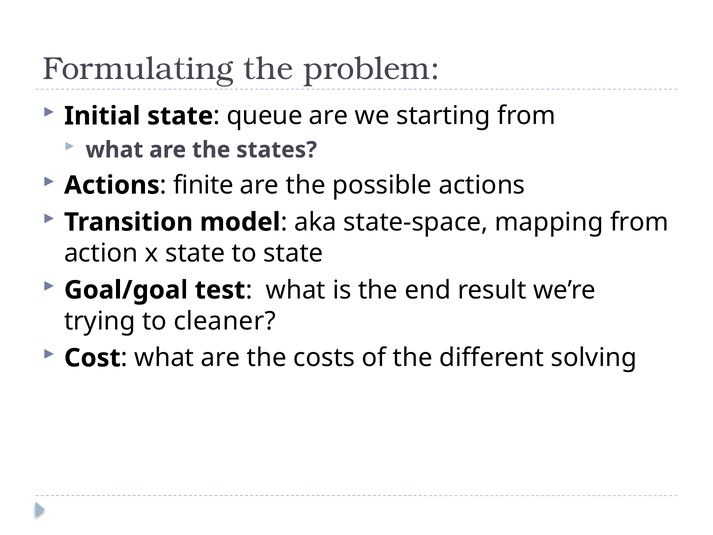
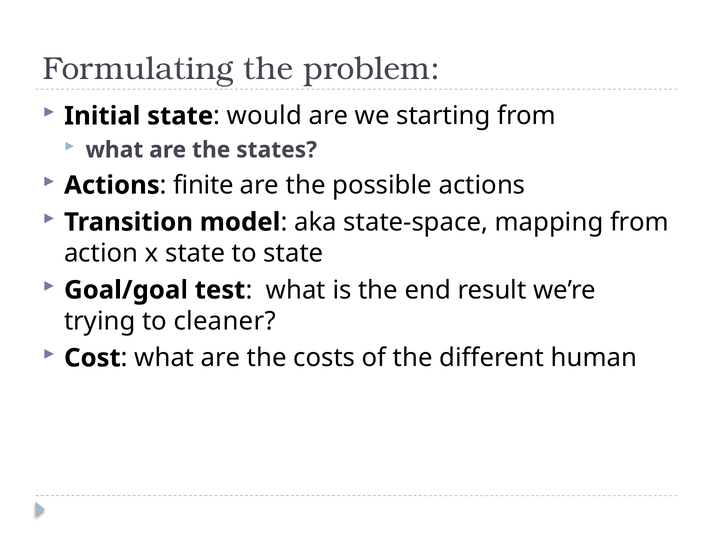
queue: queue -> would (264, 116)
solving: solving -> human (594, 358)
